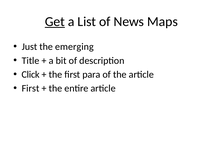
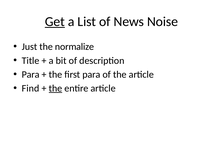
Maps: Maps -> Noise (163, 22)
emerging: emerging -> normalize (75, 47)
Click: Click -> Para (31, 75)
First: First -> Find (31, 88)
the underline: none -> present (56, 88)
